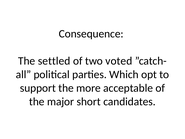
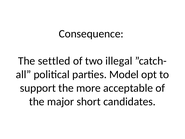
voted: voted -> illegal (119, 61)
Which: Which -> Model (124, 74)
